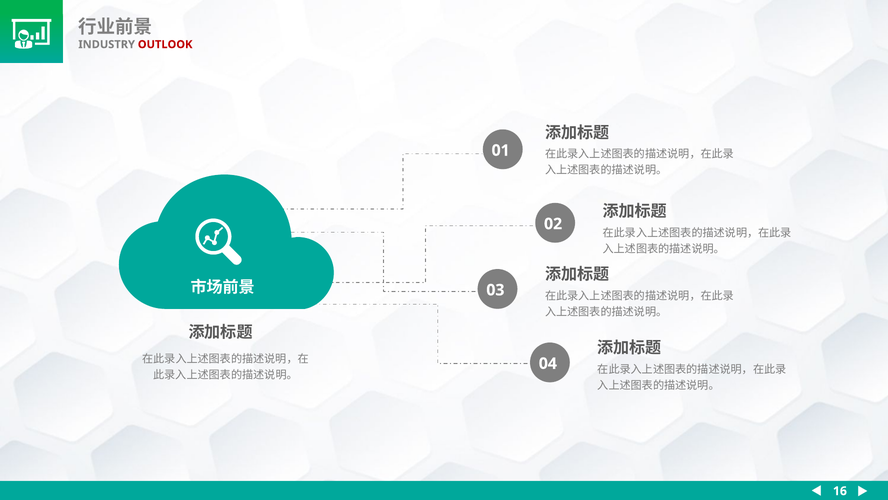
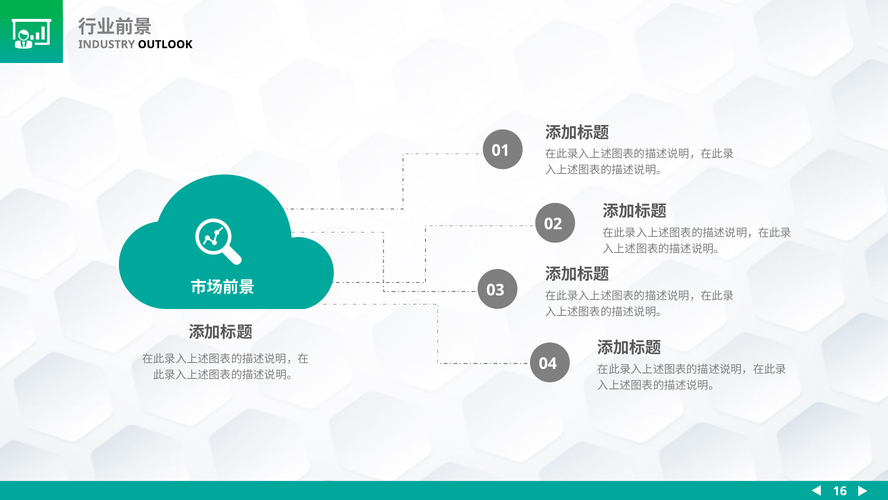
OUTLOOK colour: red -> black (165, 44)
